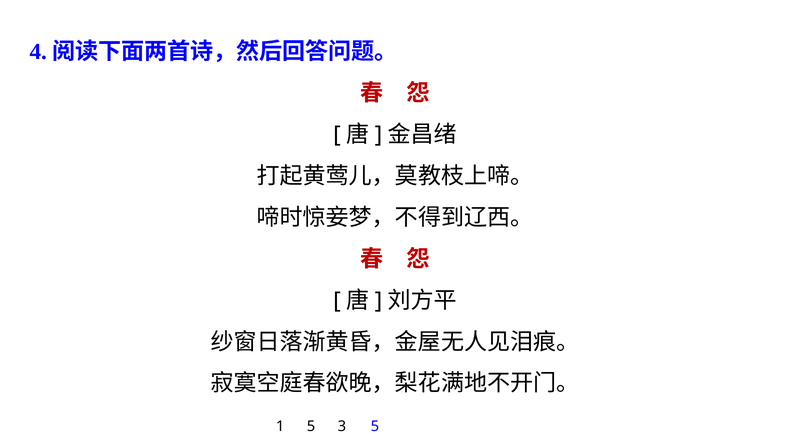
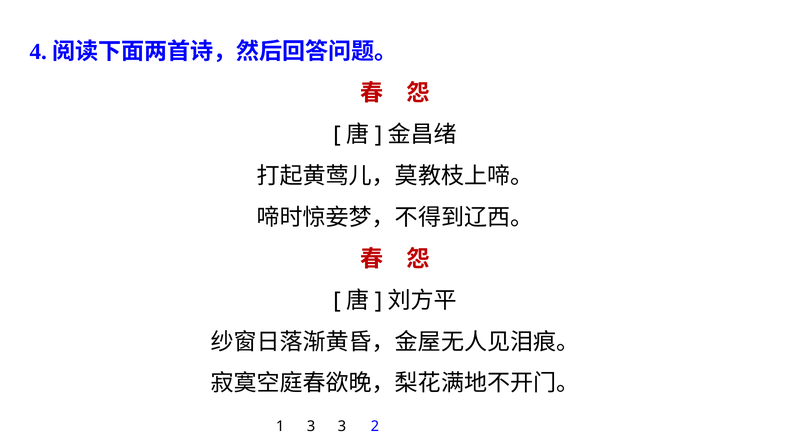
1 5: 5 -> 3 (311, 427)
3 5: 5 -> 2 (375, 427)
